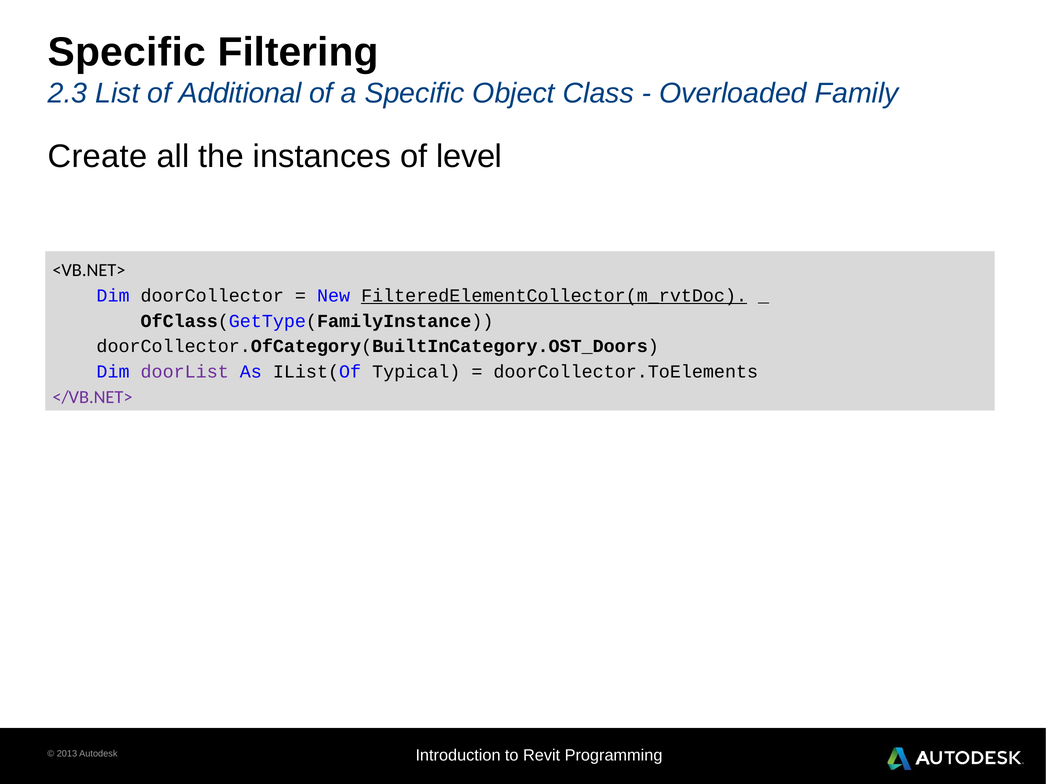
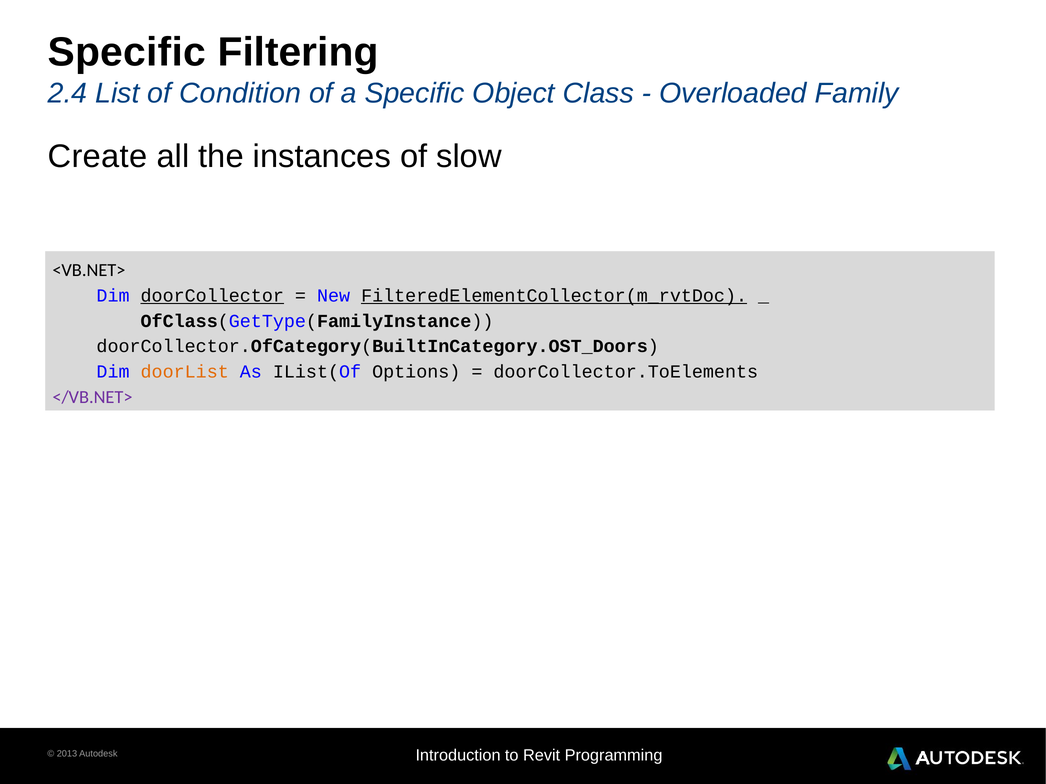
2.3: 2.3 -> 2.4 (68, 93)
Additional: Additional -> Condition (240, 93)
level: level -> slow (469, 157)
doorCollector underline: none -> present (212, 296)
doorList colour: purple -> orange (185, 372)
Typical: Typical -> Options (416, 372)
